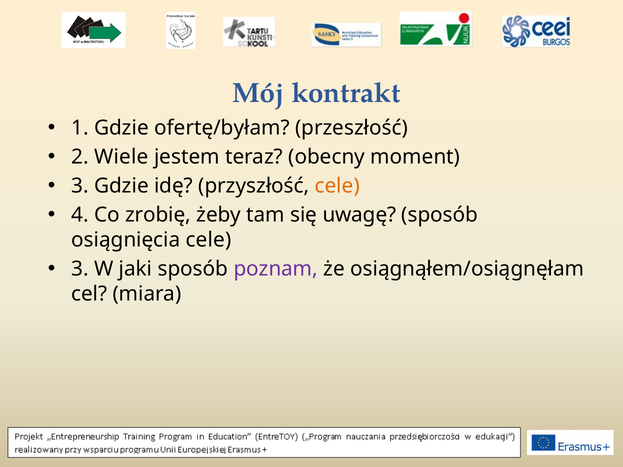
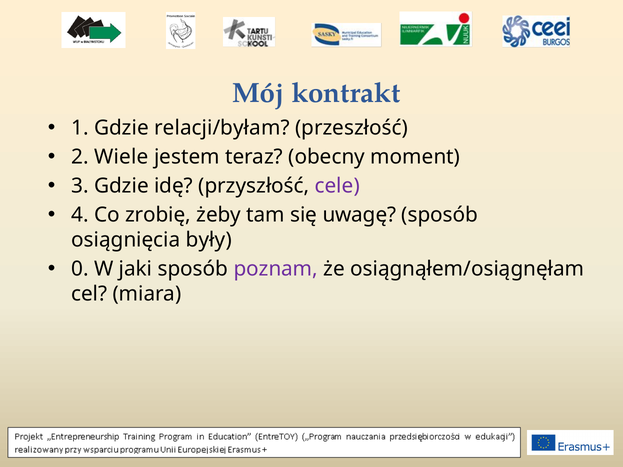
ofertę/byłam: ofertę/byłam -> relacji/byłam (222, 128)
cele colour: orange -> purple (337, 186)
osiągnięcia cele: cele -> były (209, 240)
3: 3 -> 0 (80, 269)
